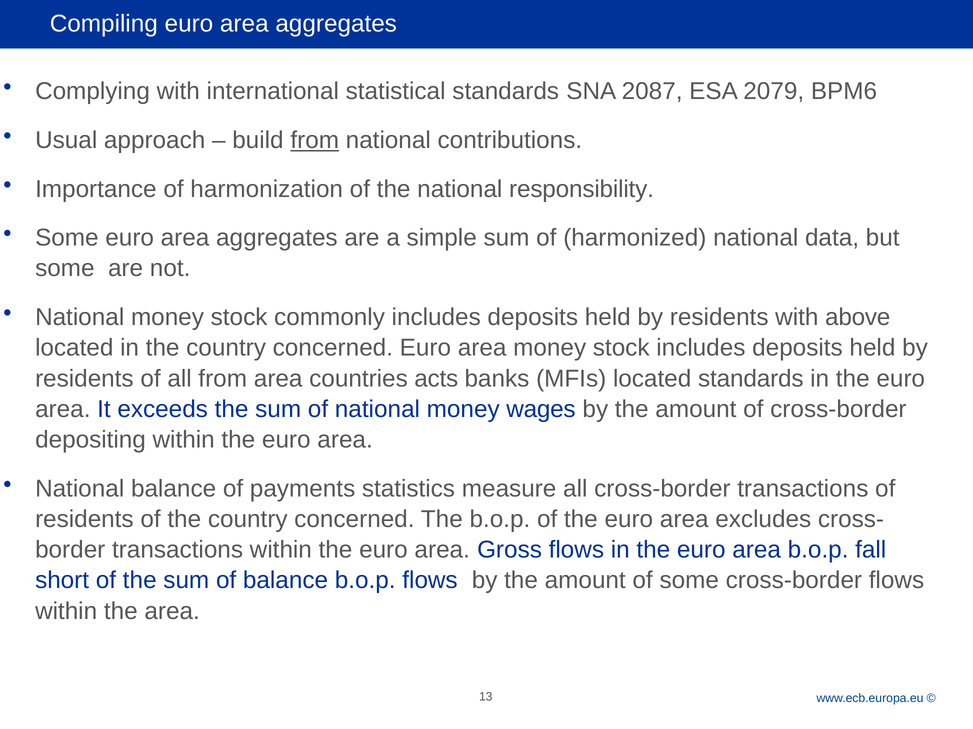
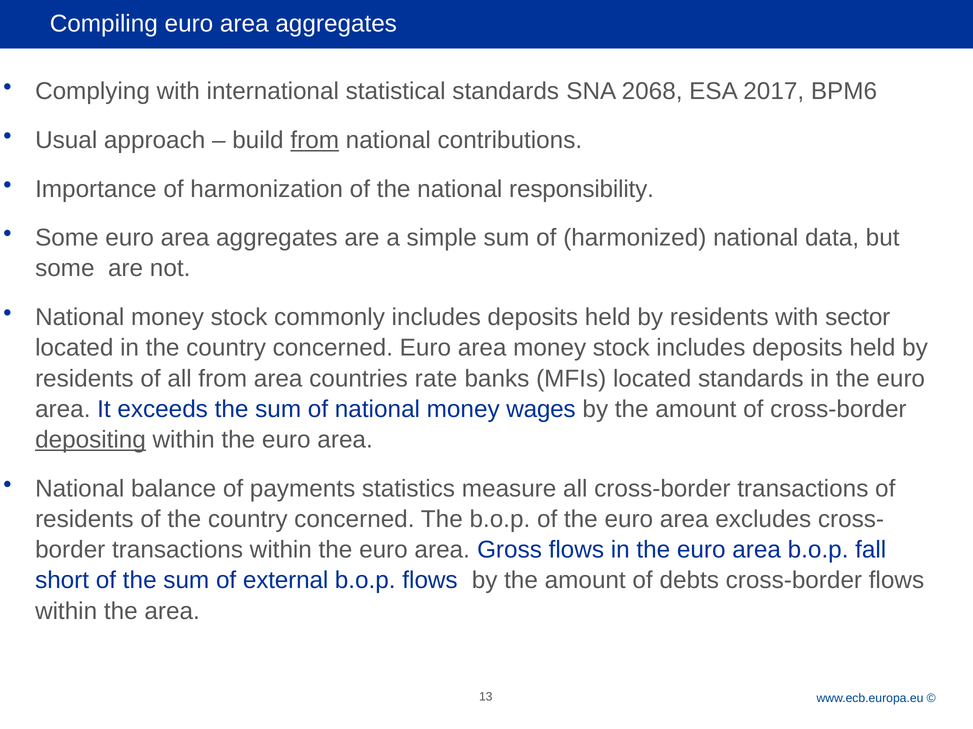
2087: 2087 -> 2068 (652, 91)
2079: 2079 -> 2017 (774, 91)
above: above -> sector (858, 318)
acts: acts -> rate (436, 379)
depositing underline: none -> present (91, 440)
of balance: balance -> external (286, 581)
of some: some -> debts (689, 581)
